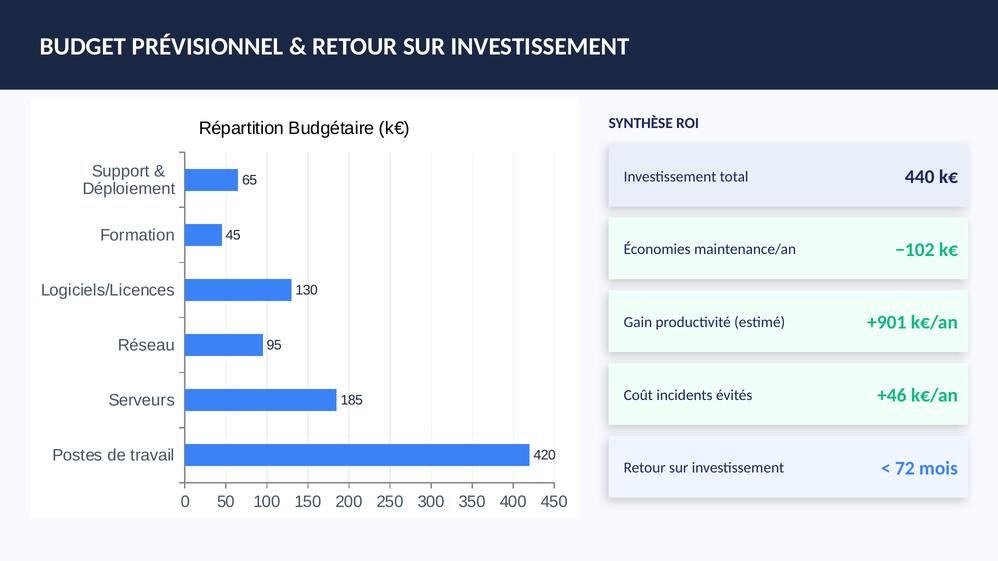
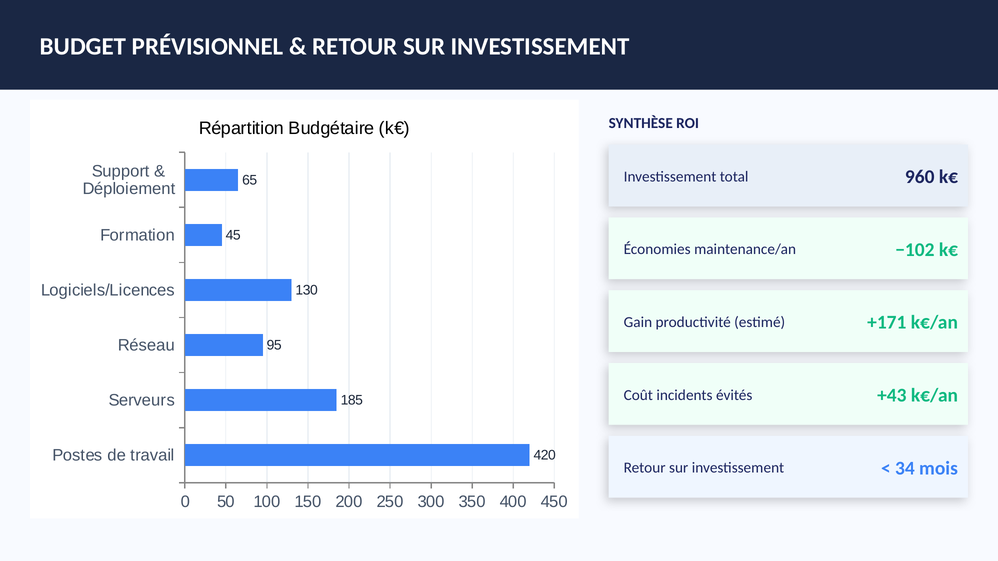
440: 440 -> 960 (920, 177)
+901: +901 -> +171 (887, 323)
+46: +46 -> +43 (892, 396)
72: 72 -> 34 (905, 468)
